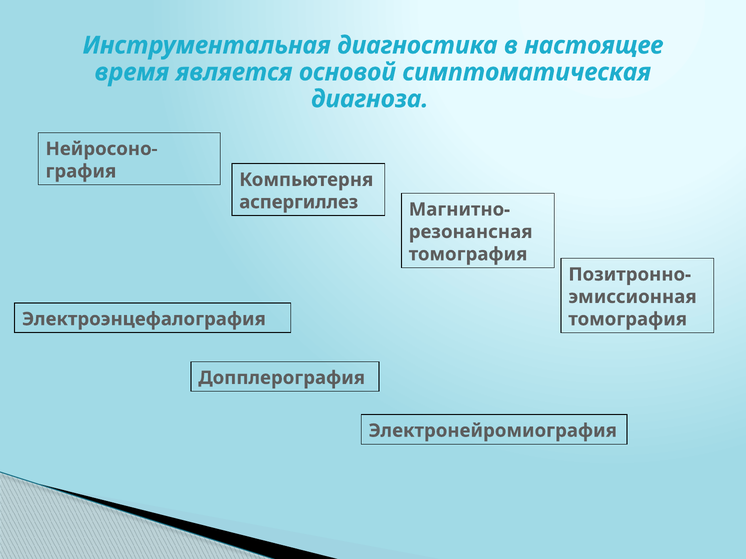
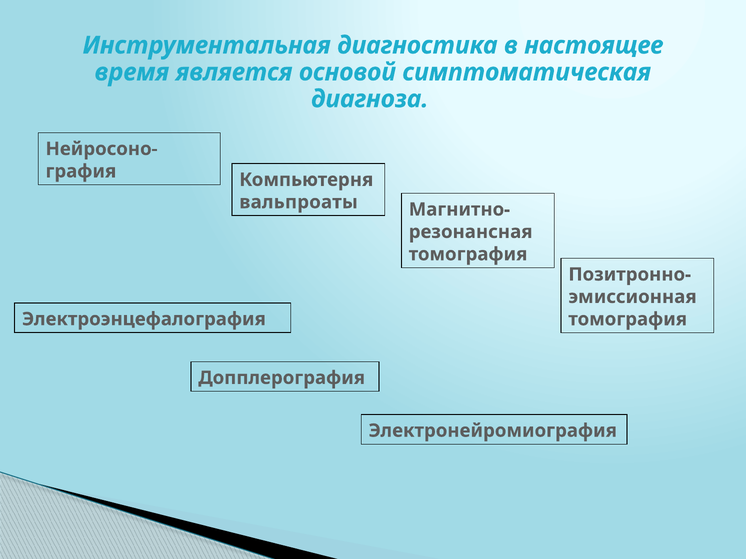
аспергиллез: аспергиллез -> вальпроаты (299, 202)
